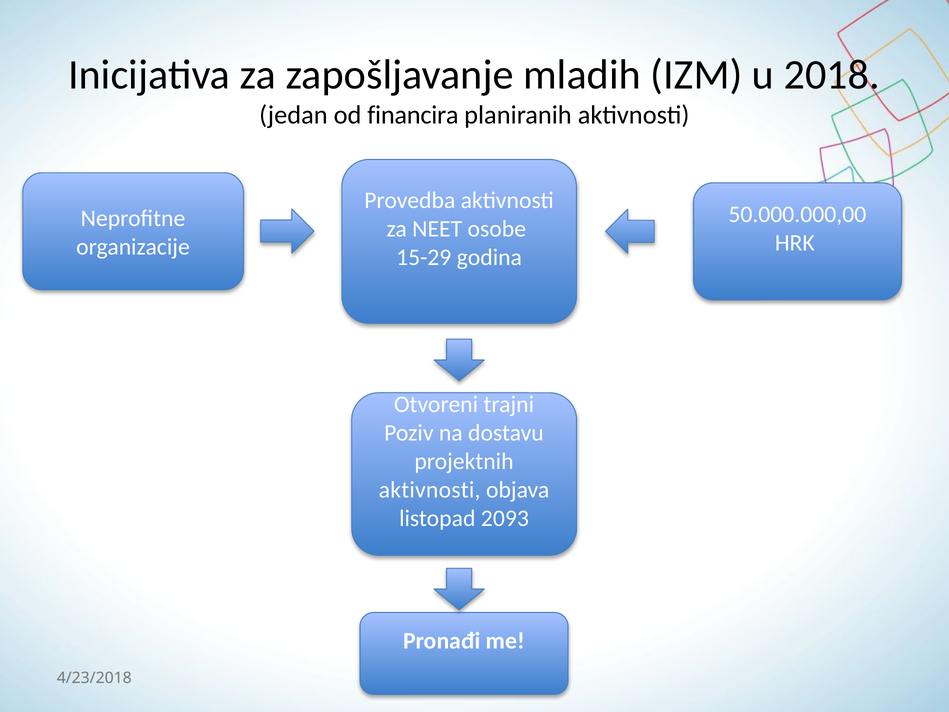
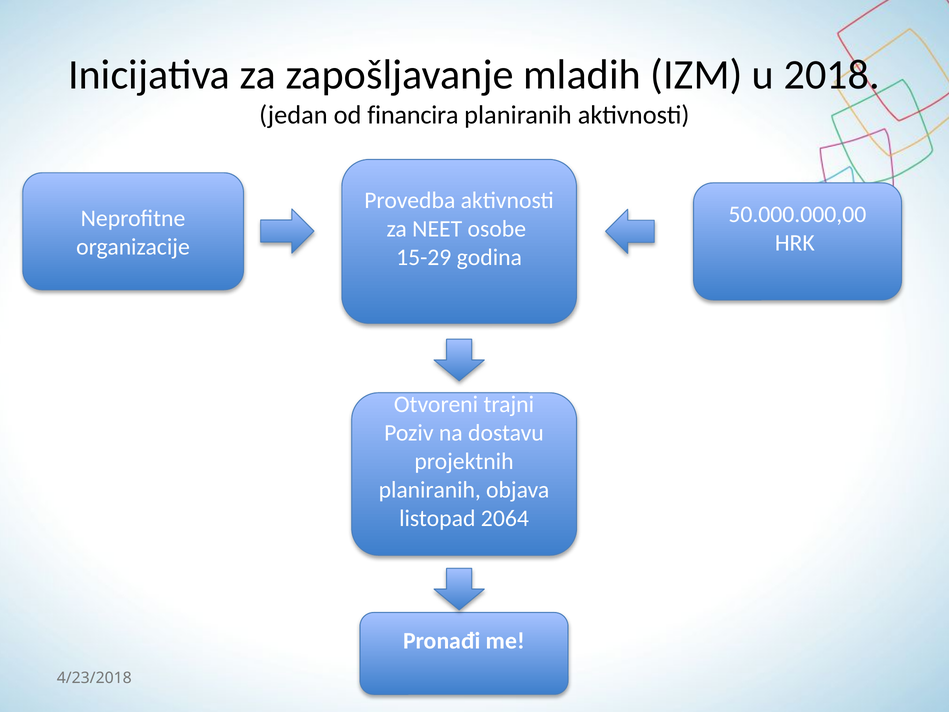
aktivnosti: aktivnosti -> planiranih (430, 490)
2093: 2093 -> 2064 (505, 518)
